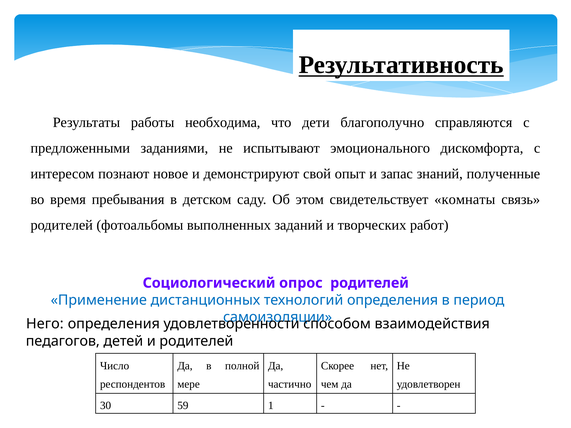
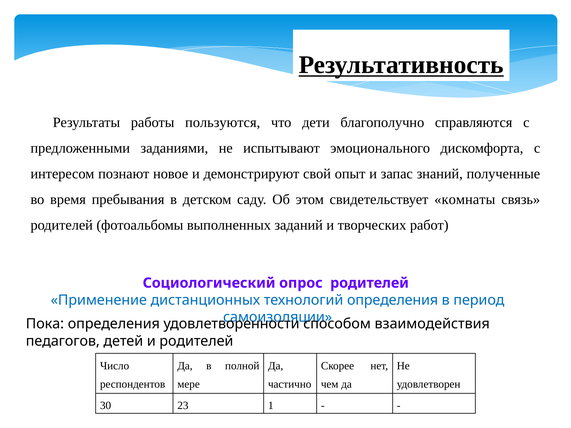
необходима: необходима -> пользуются (223, 123)
Него: Него -> Пока (45, 324)
59: 59 -> 23 (183, 406)
